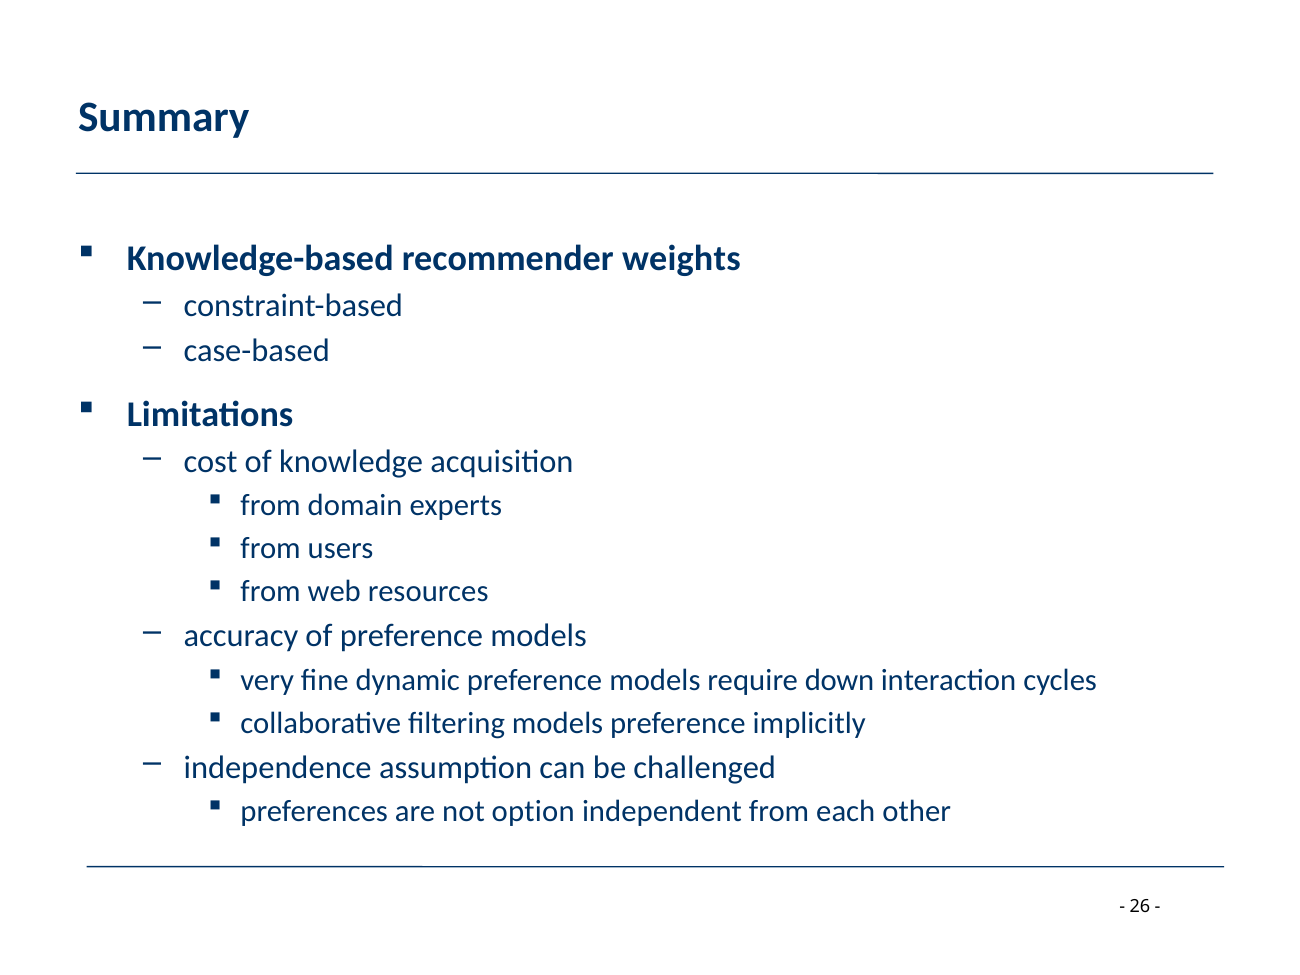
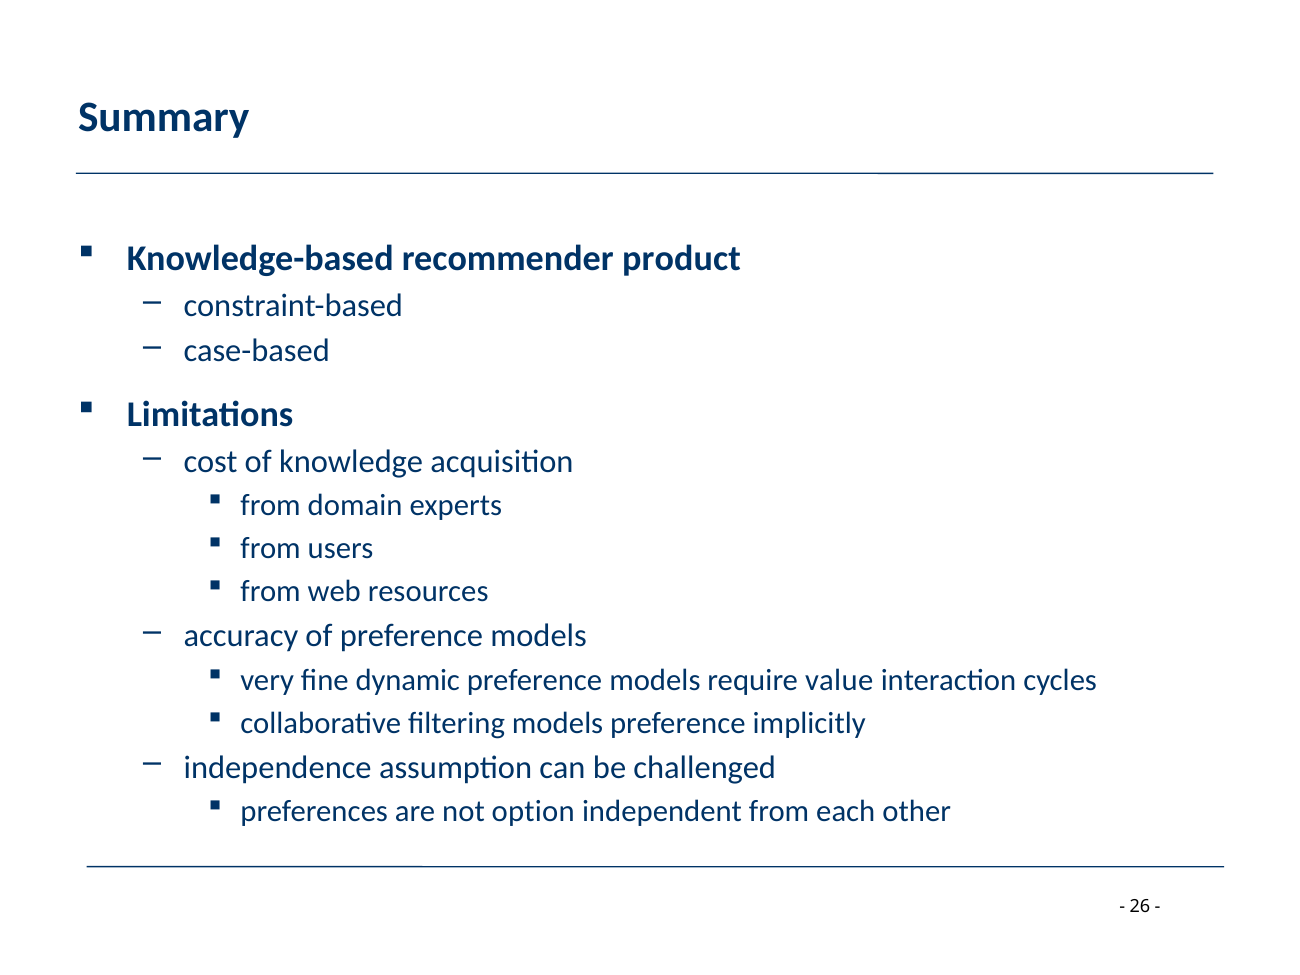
weights: weights -> product (681, 258)
down: down -> value (839, 680)
